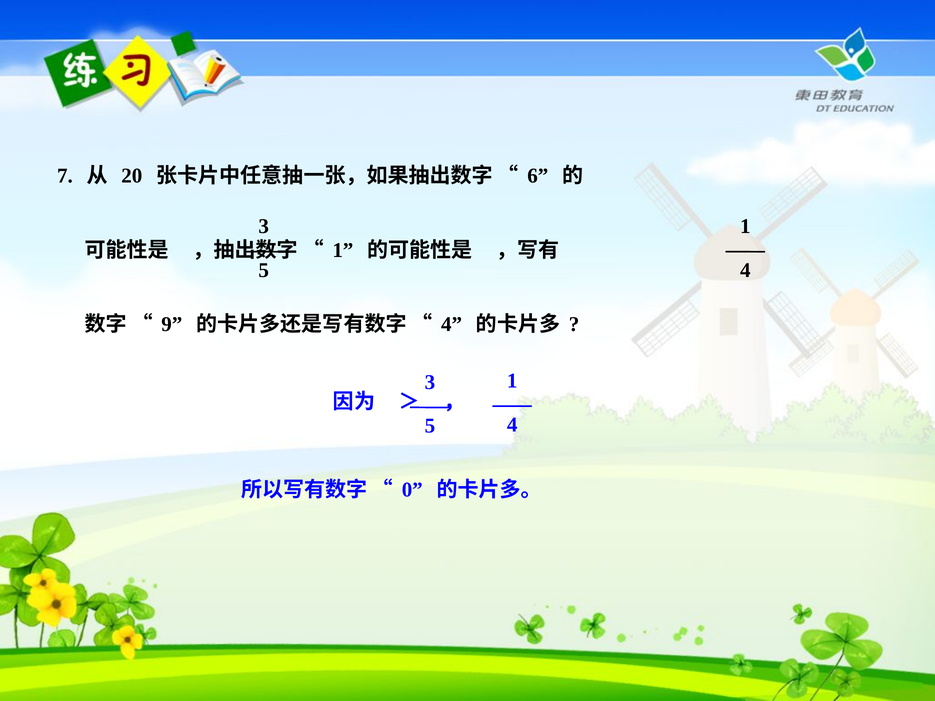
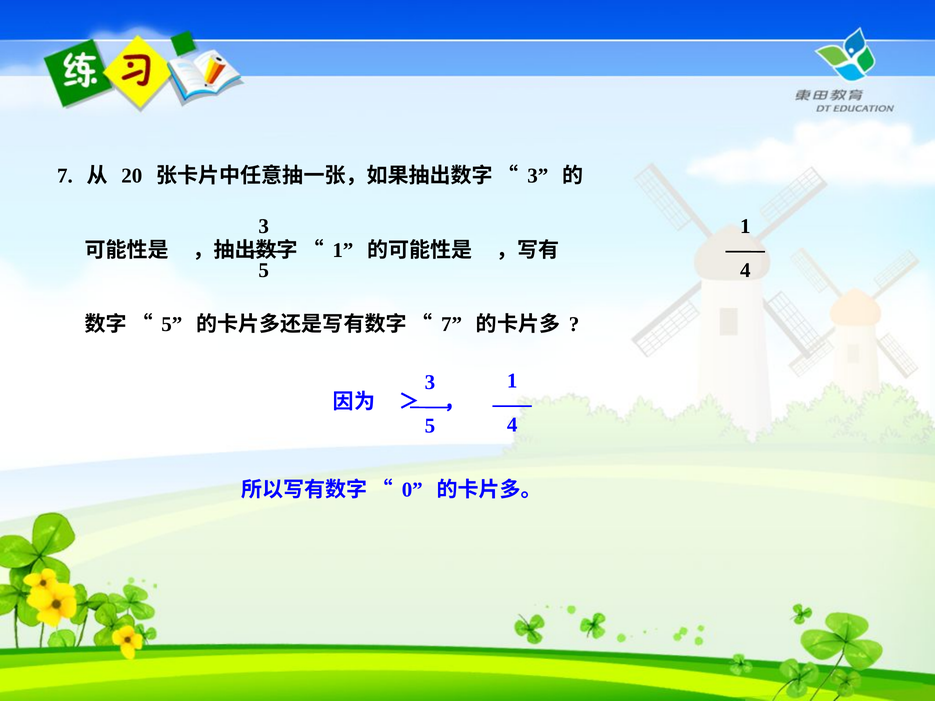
6: 6 -> 3 (538, 176)
9: 9 -> 5 (172, 324)
4: 4 -> 7 (452, 324)
